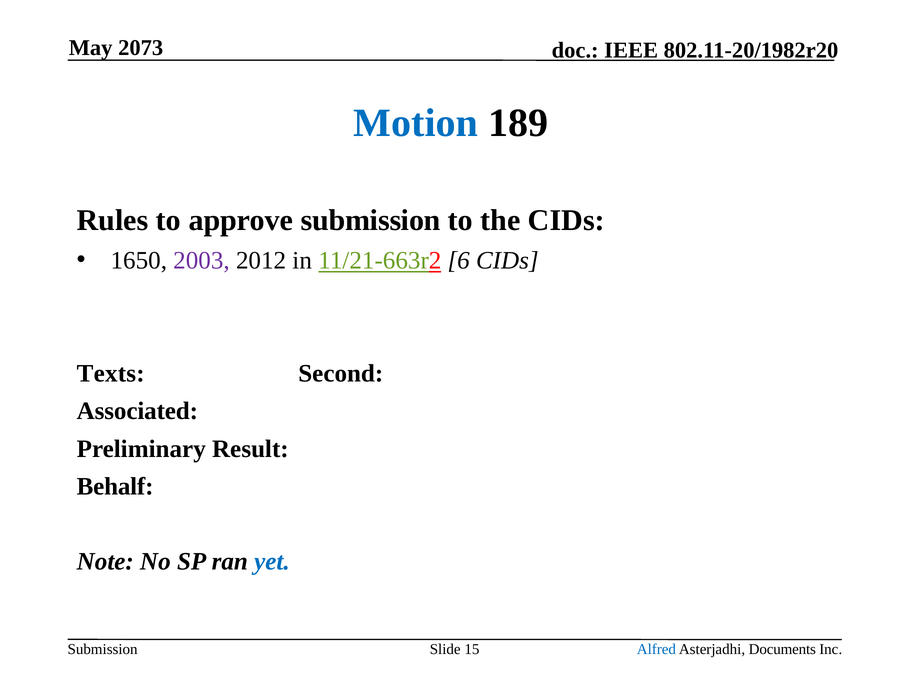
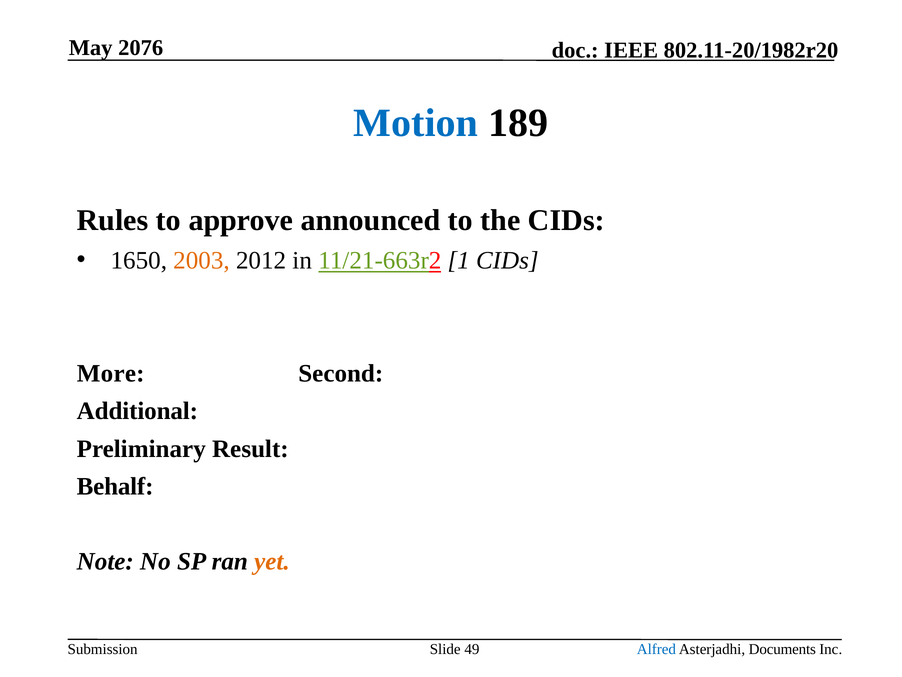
2073: 2073 -> 2076 (141, 48)
approve submission: submission -> announced (371, 220)
2003 colour: purple -> orange (201, 260)
6: 6 -> 1 (459, 260)
Texts: Texts -> More (111, 373)
Associated: Associated -> Additional (137, 411)
yet colour: blue -> orange (272, 561)
15: 15 -> 49 (472, 649)
